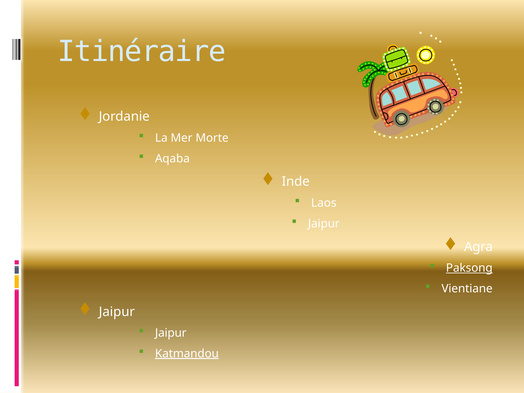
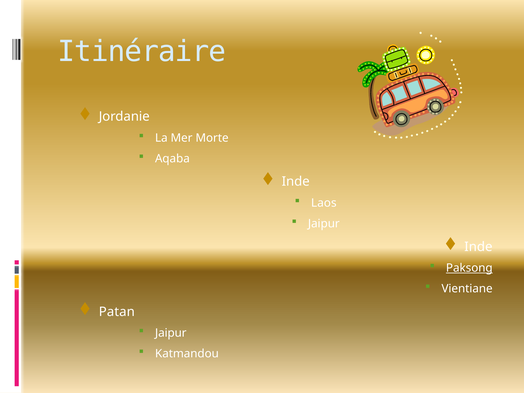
Agra: Agra -> Inde (478, 247)
Jaipur: Jaipur -> Patan (117, 312)
Katmandou underline: present -> none (187, 354)
